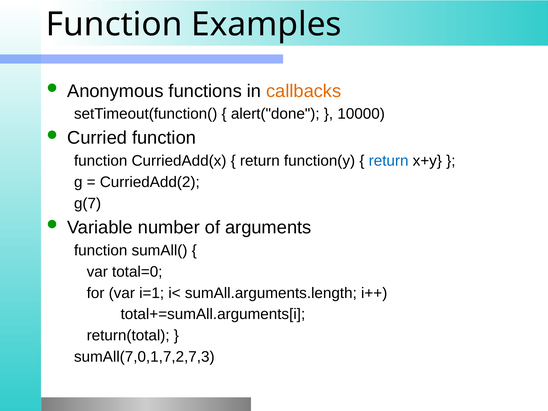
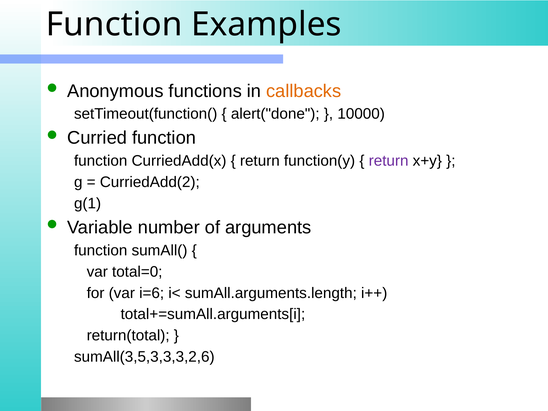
return colour: blue -> purple (389, 161)
g(7: g(7 -> g(1 (88, 203)
i=1: i=1 -> i=6 (152, 293)
sumAll(7,0,1,7,2,7,3: sumAll(7,0,1,7,2,7,3 -> sumAll(3,5,3,3,3,2,6 (144, 357)
